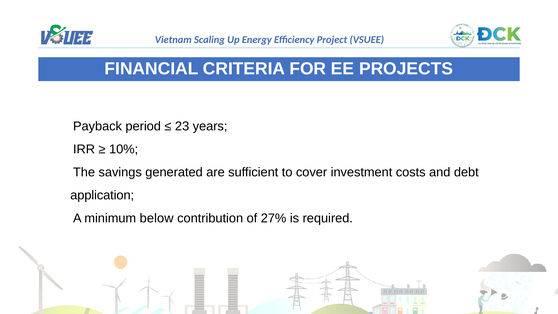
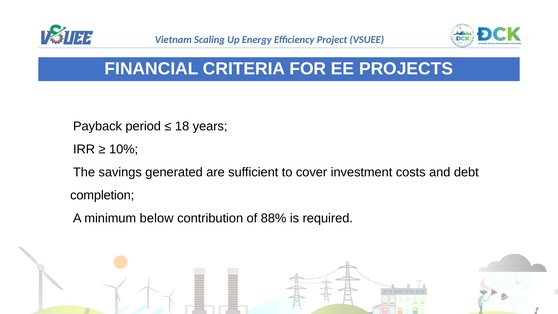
23: 23 -> 18 (182, 126)
application: application -> completion (102, 195)
27%: 27% -> 88% (274, 218)
